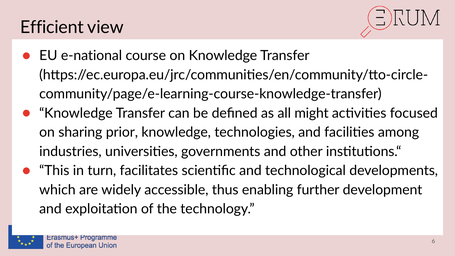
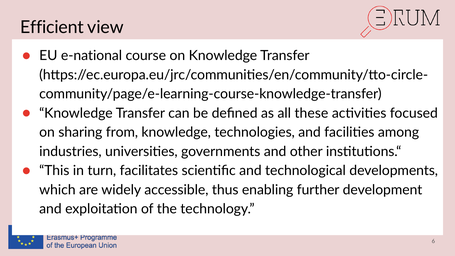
might: might -> these (311, 113)
prior: prior -> from (122, 132)
